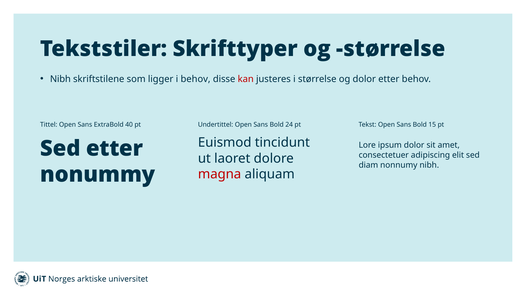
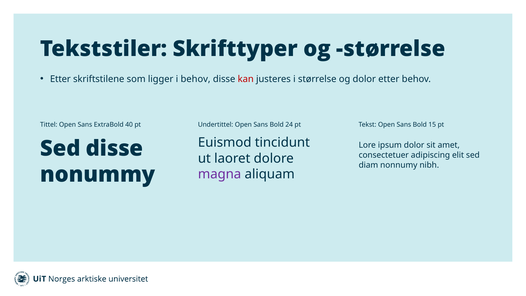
Nibh: Nibh -> Etter (60, 79)
Sed etter: etter -> disse (115, 148)
magna colour: red -> purple (220, 174)
